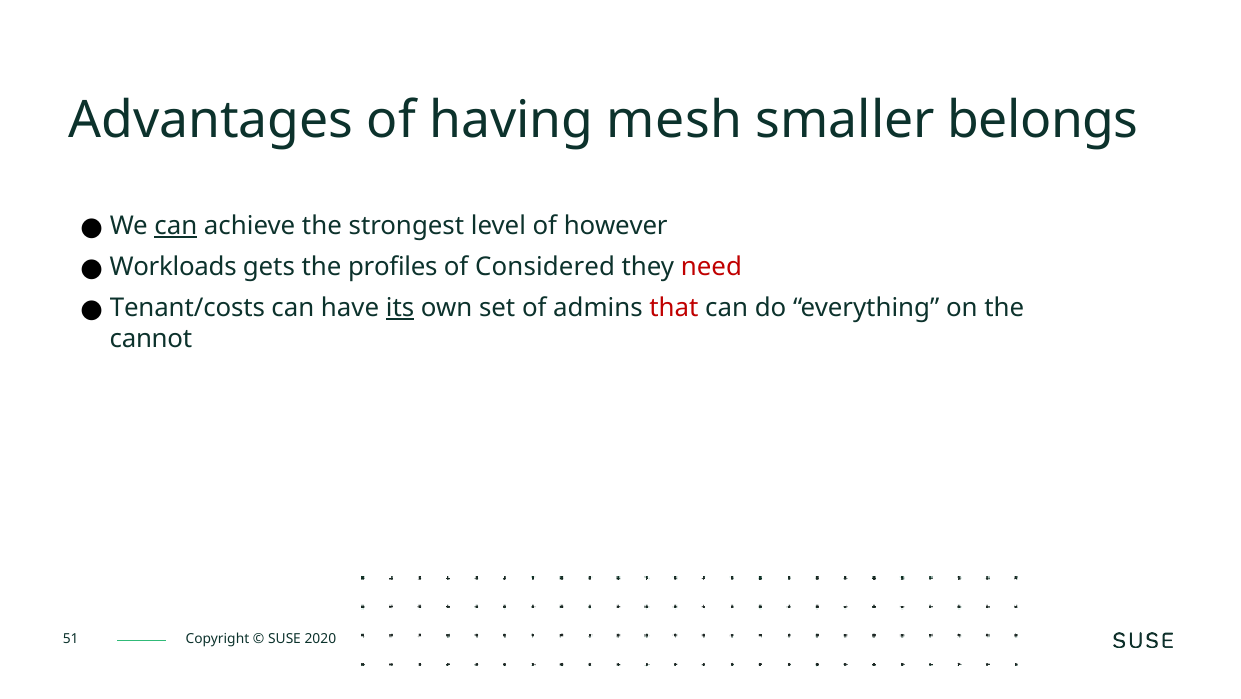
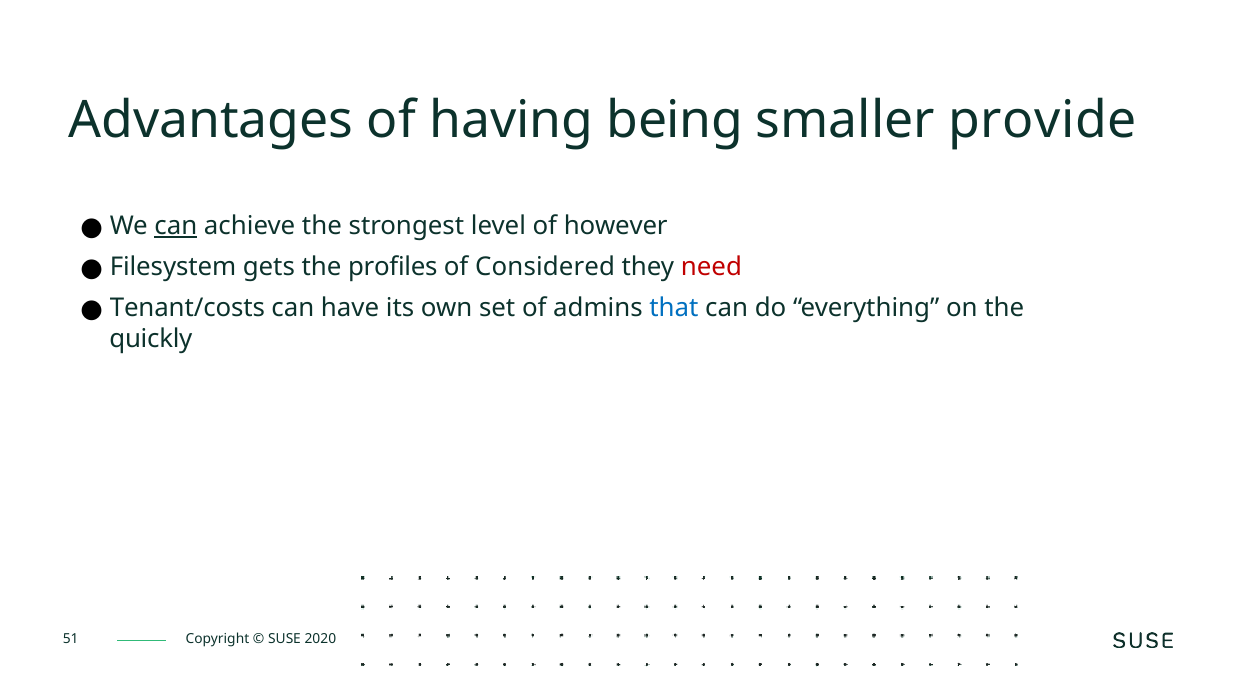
mesh: mesh -> being (675, 120)
belongs: belongs -> provide (1042, 120)
Workloads: Workloads -> Filesystem (173, 267)
its underline: present -> none (400, 308)
that colour: red -> blue (674, 308)
cannot: cannot -> quickly (151, 339)
